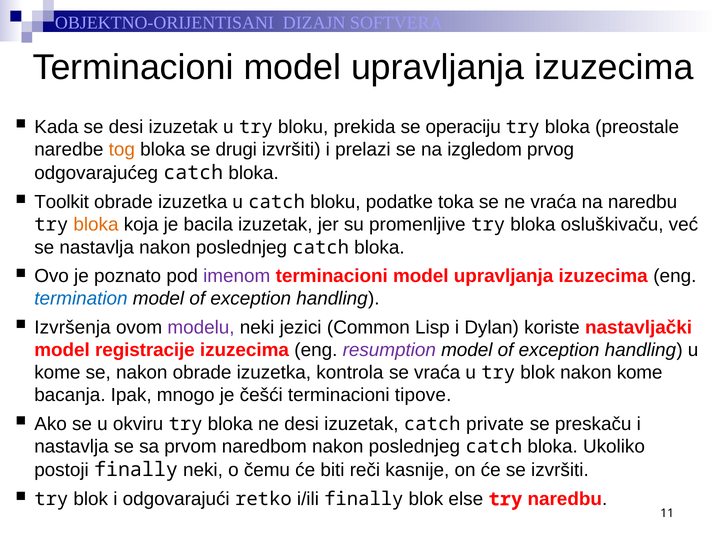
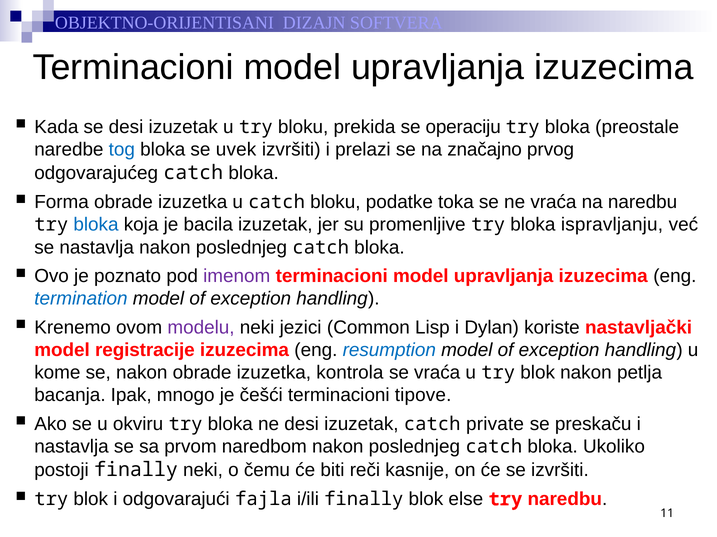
tog colour: orange -> blue (122, 150)
drugi: drugi -> uvek (236, 150)
izgledom: izgledom -> značajno (485, 150)
Toolkit: Toolkit -> Forma (62, 202)
bloka colour: orange -> blue (96, 225)
osluškivaču: osluškivaču -> ispravljanju (612, 225)
Izvršenja: Izvršenja -> Krenemo (73, 328)
resumption colour: purple -> blue (389, 350)
nakon kome: kome -> petlja (640, 373)
retko: retko -> fajla (263, 500)
